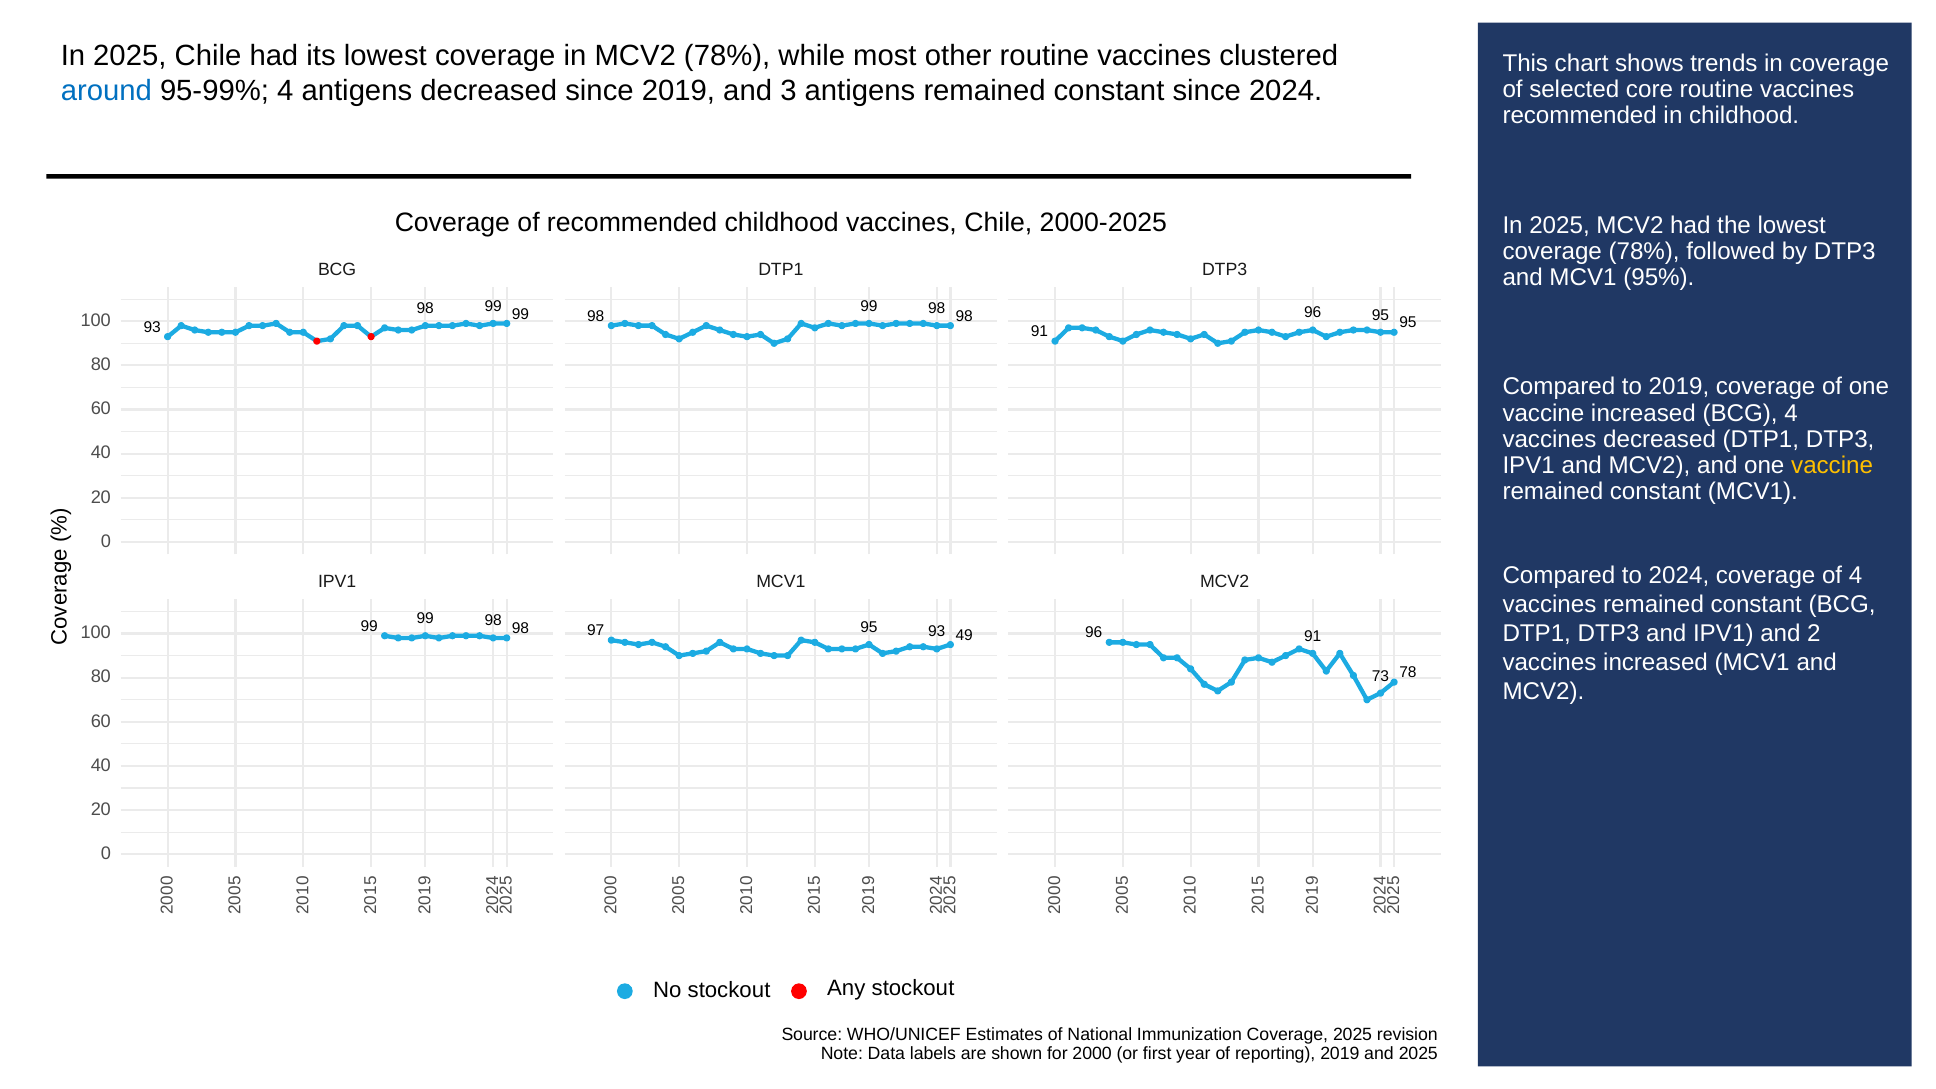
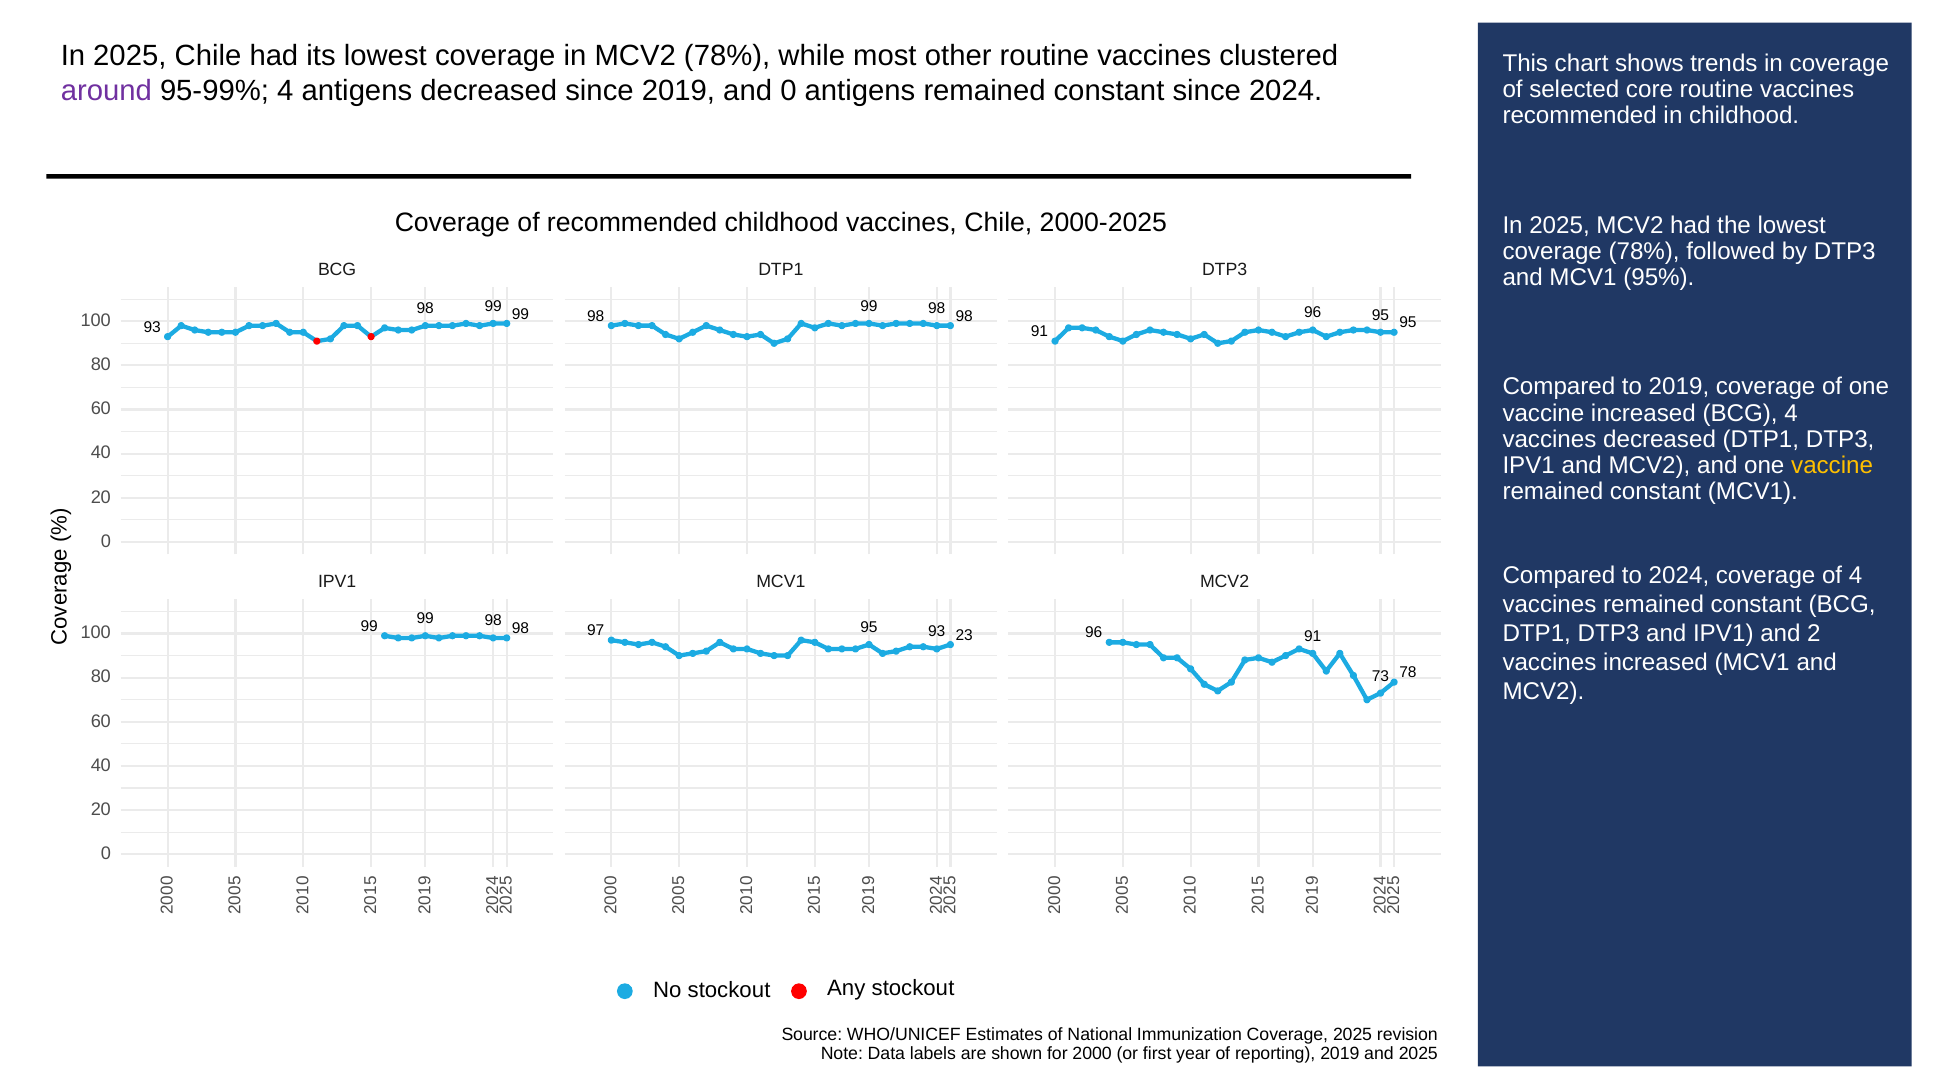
around colour: blue -> purple (106, 91)
and 3: 3 -> 0 (788, 91)
49: 49 -> 23 (964, 635)
